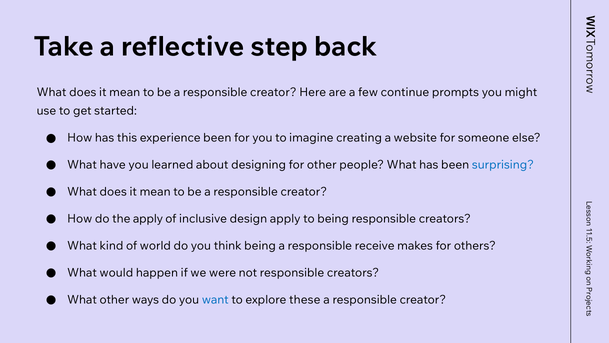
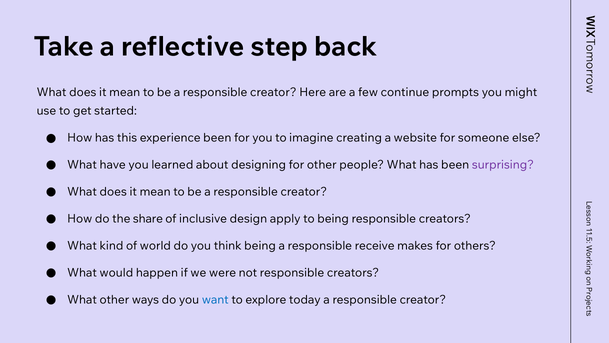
surprising colour: blue -> purple (503, 165)
the apply: apply -> share (148, 219)
these: these -> today (305, 299)
